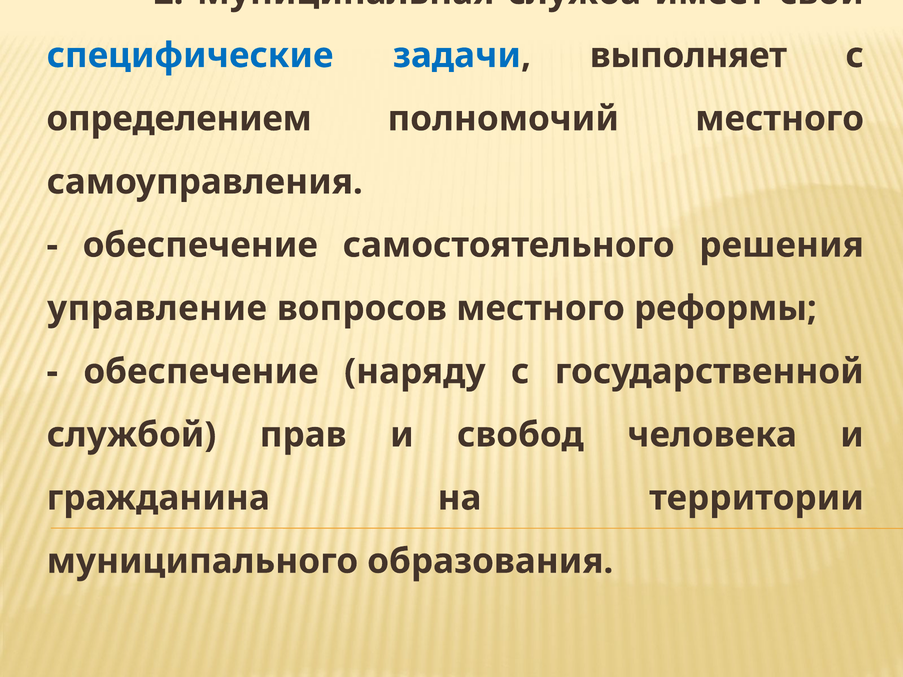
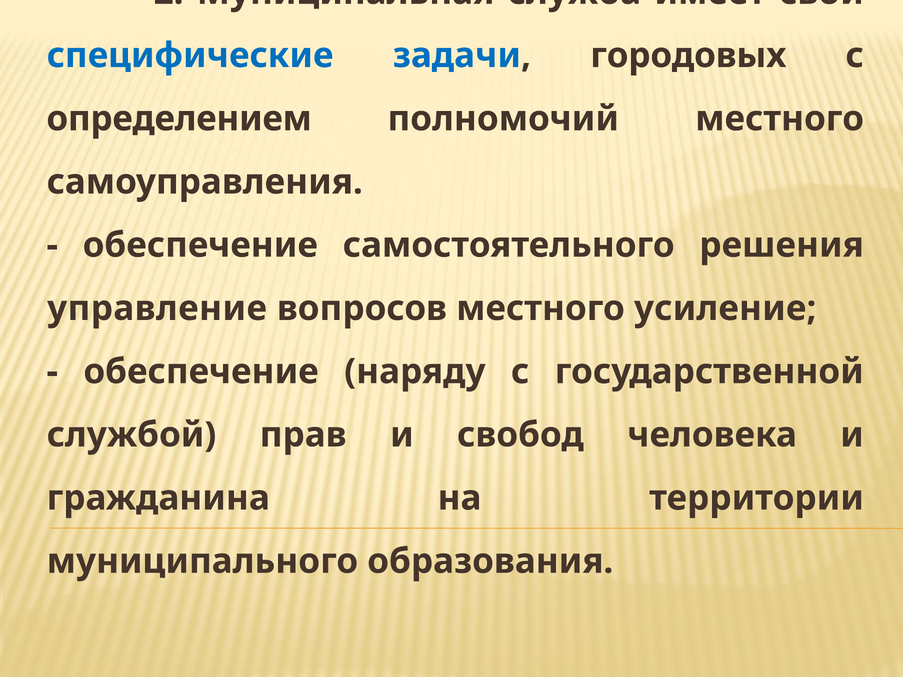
выполняет: выполняет -> городовых (688, 55)
реформы: реформы -> усиление (725, 308)
